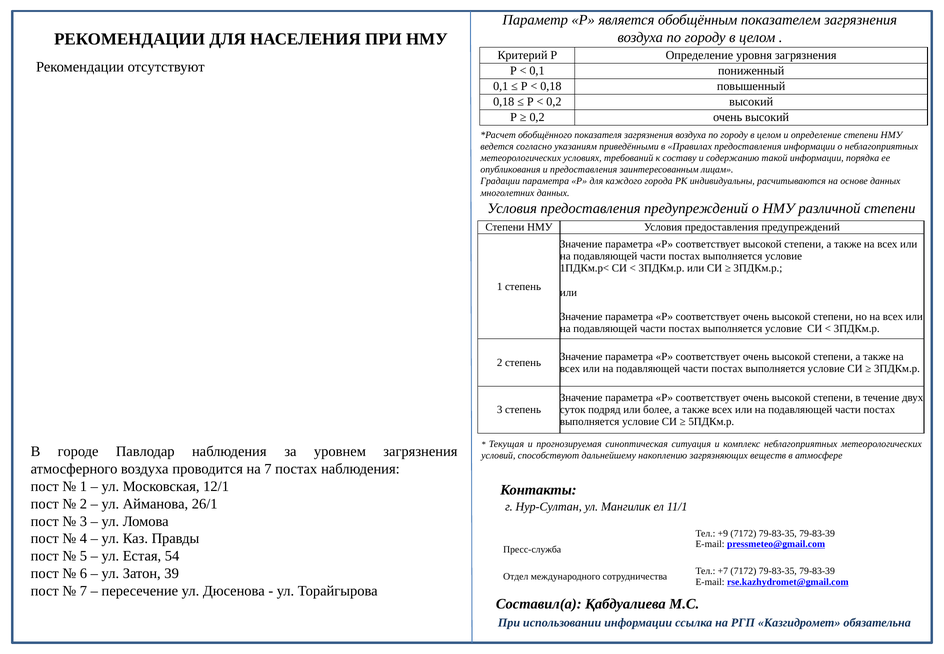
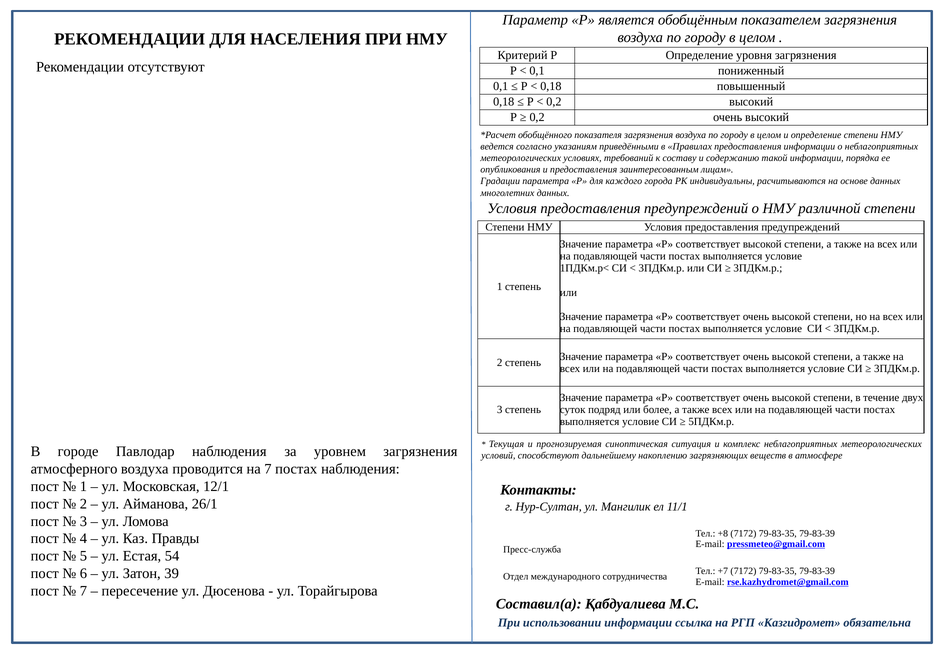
+9: +9 -> +8 (723, 533)
